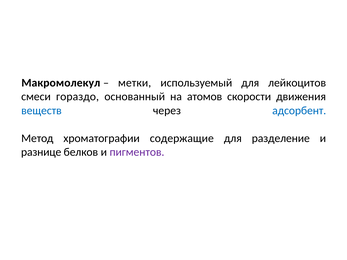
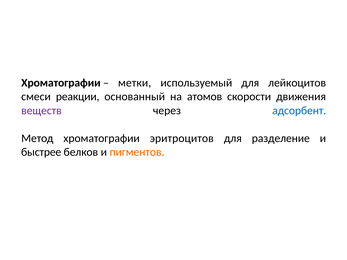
Макромолекул: Макромолекул -> Хроматографии (61, 83)
гораздо: гораздо -> реакции (78, 97)
веществ colour: blue -> purple (41, 111)
содержащие: содержащие -> эритроцитов (182, 138)
разнице: разнице -> быстрее (41, 152)
пигментов colour: purple -> orange (137, 152)
